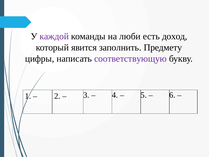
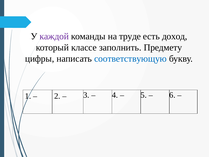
люби: люби -> труде (130, 36)
явится: явится -> классе (84, 47)
соответствующую colour: purple -> blue (130, 59)
